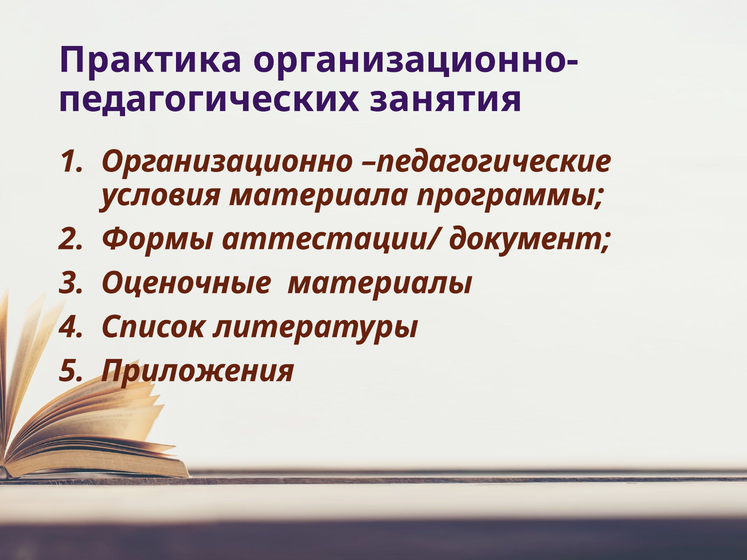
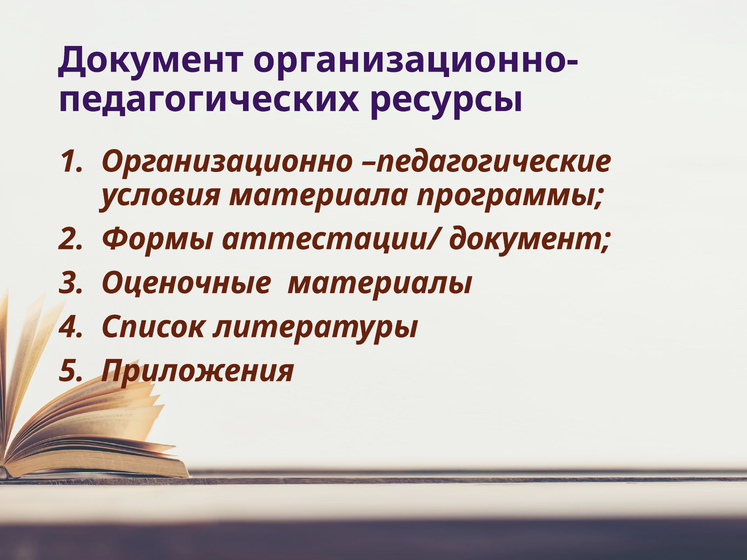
Практика: Практика -> Документ (151, 60)
занятия: занятия -> ресурсы (446, 99)
